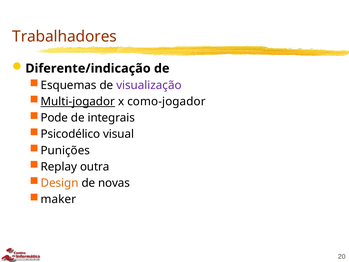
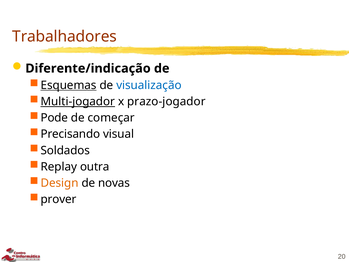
Esquemas underline: none -> present (69, 85)
visualização colour: purple -> blue (149, 85)
como-jogador: como-jogador -> prazo-jogador (166, 101)
integrais: integrais -> começar (111, 118)
Psicodélico: Psicodélico -> Precisando (70, 134)
Punições: Punições -> Soldados (65, 150)
maker: maker -> prover (58, 199)
